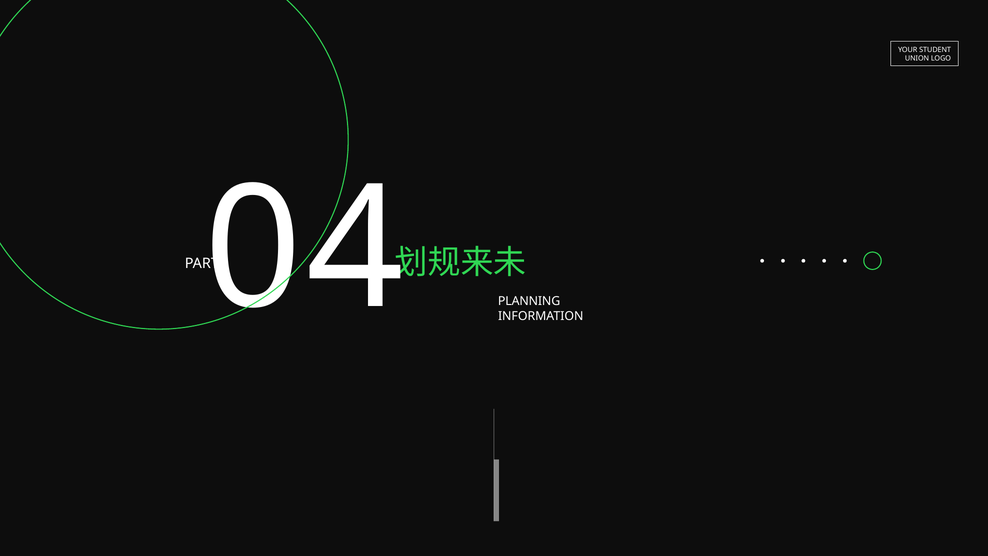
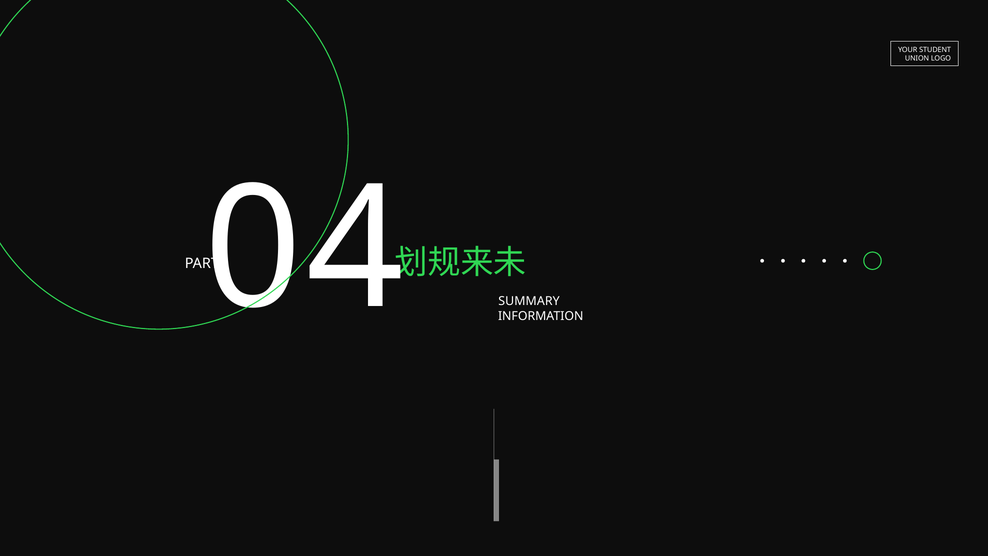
PLANNING: PLANNING -> SUMMARY (529, 301)
